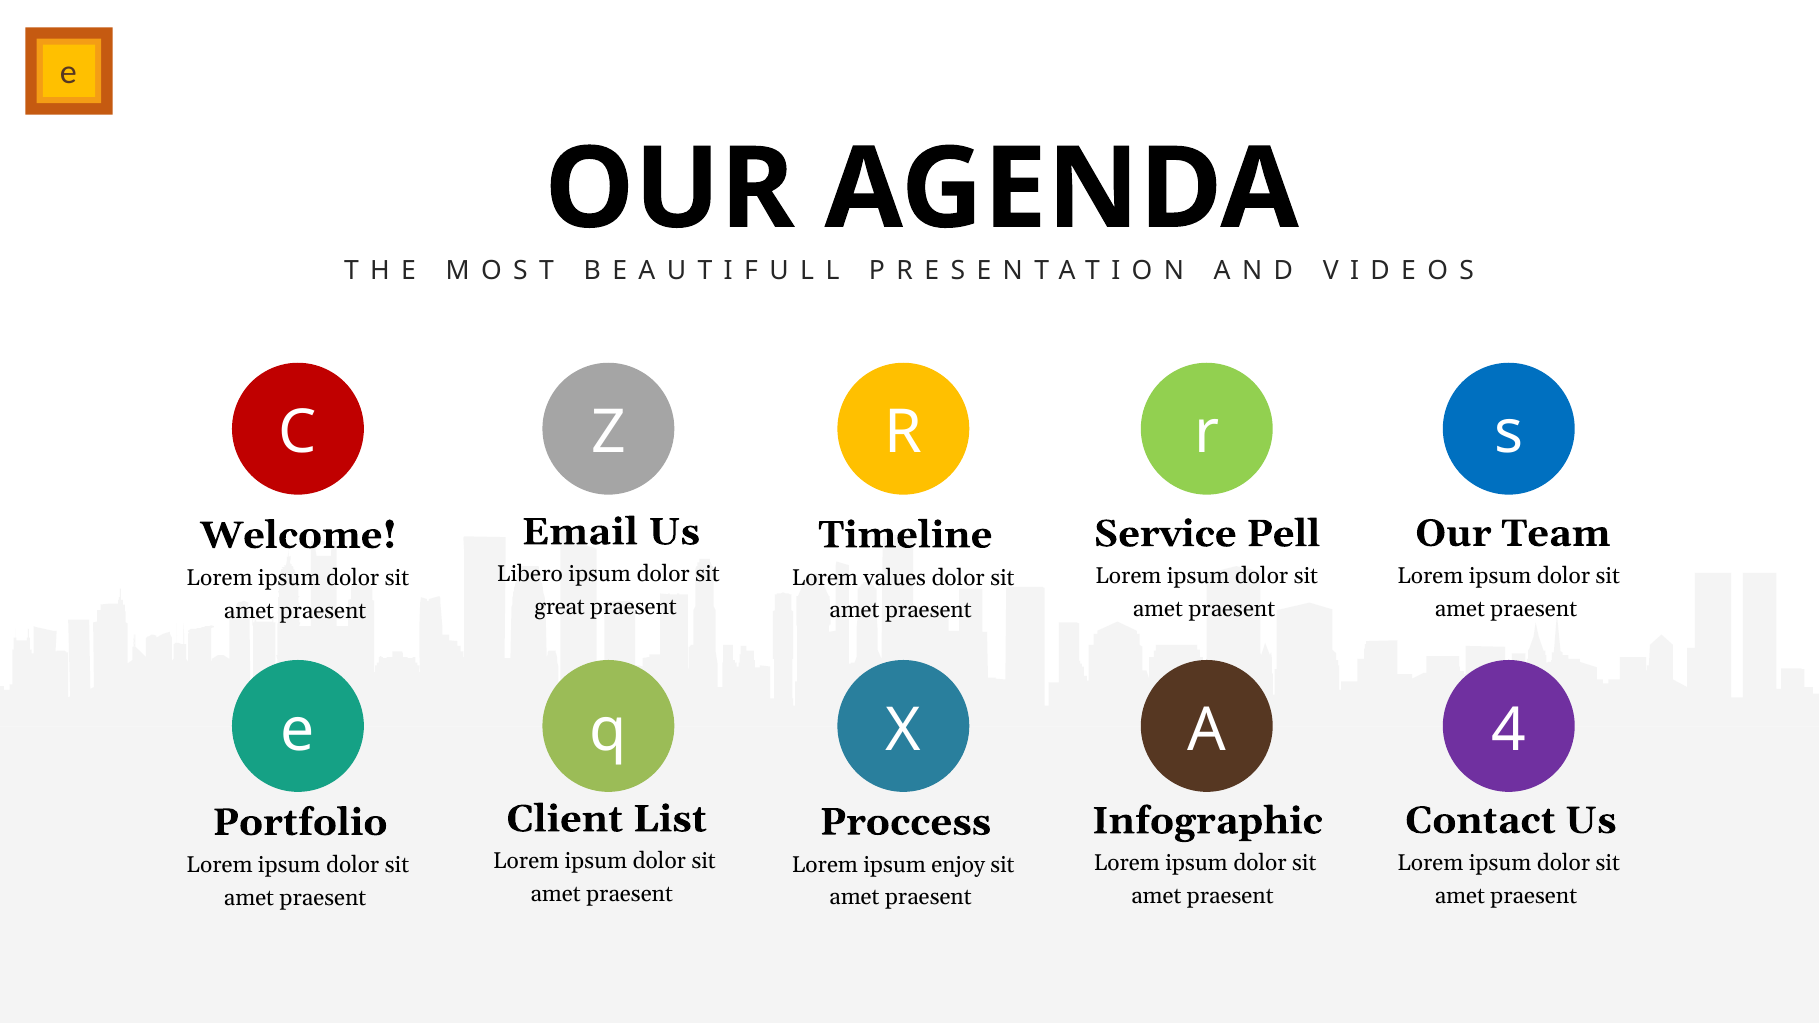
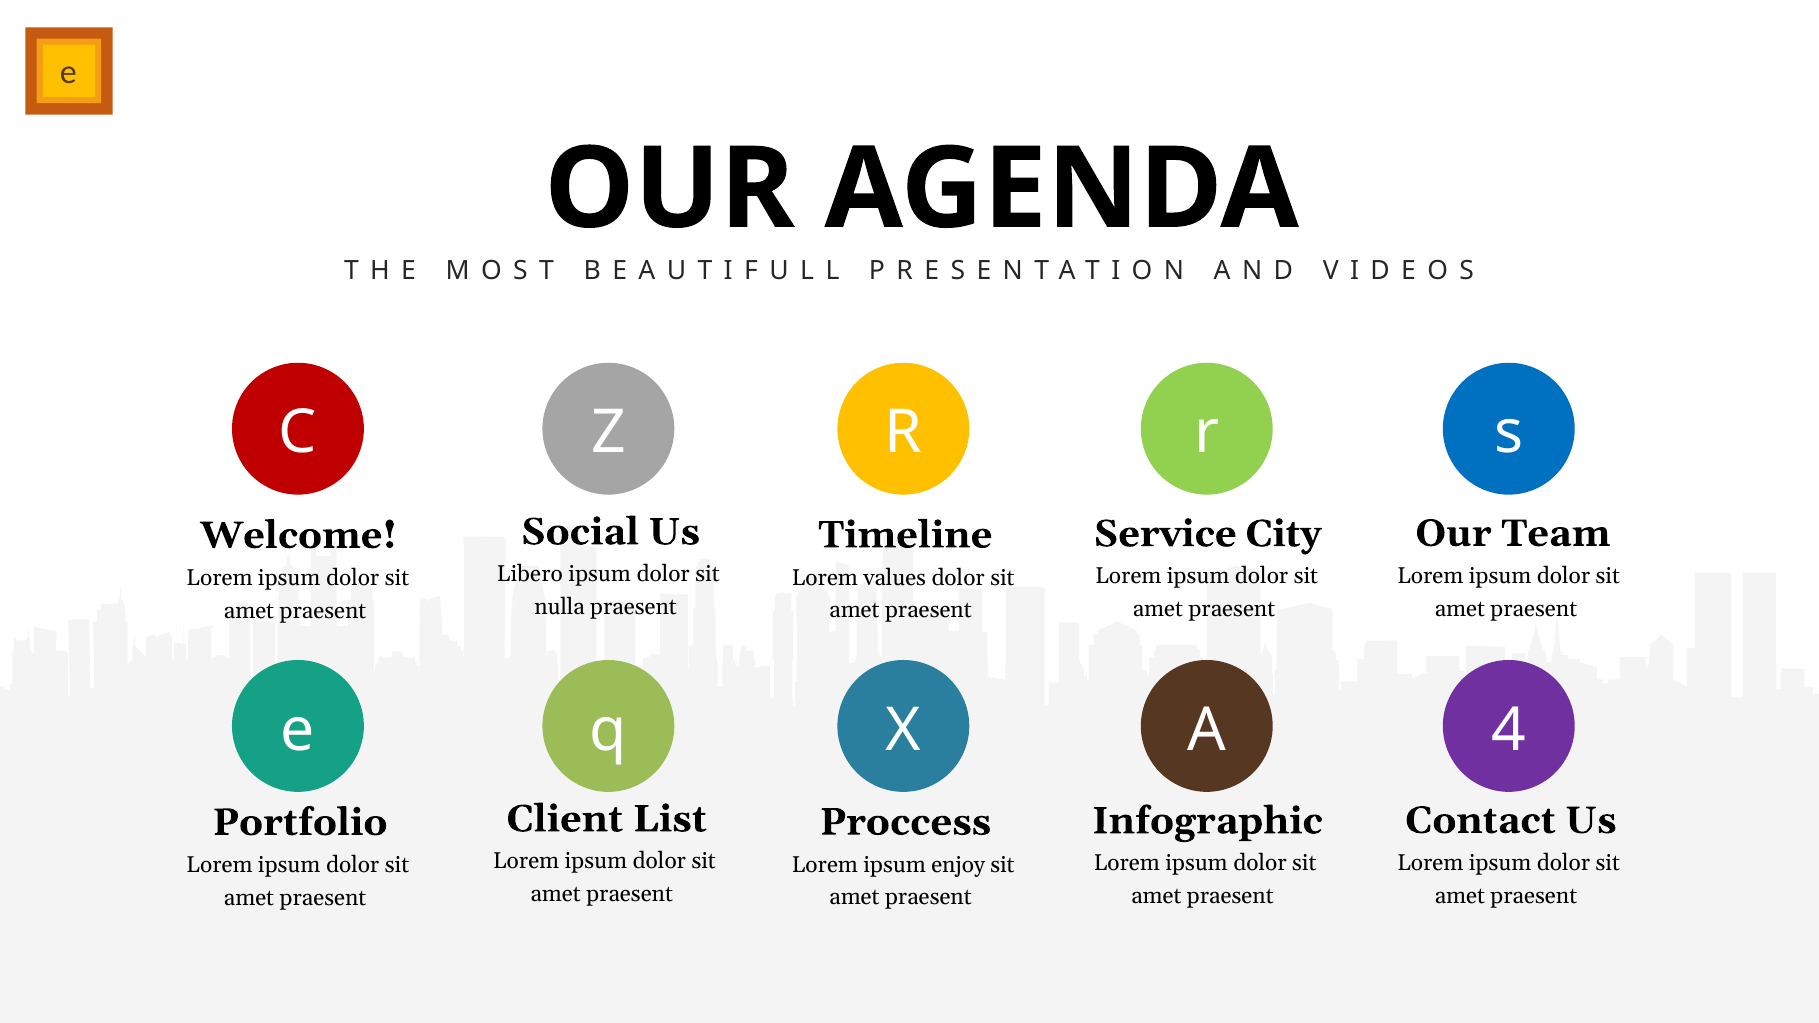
Email: Email -> Social (580, 532)
Pell: Pell -> City (1284, 534)
great: great -> nulla (560, 607)
